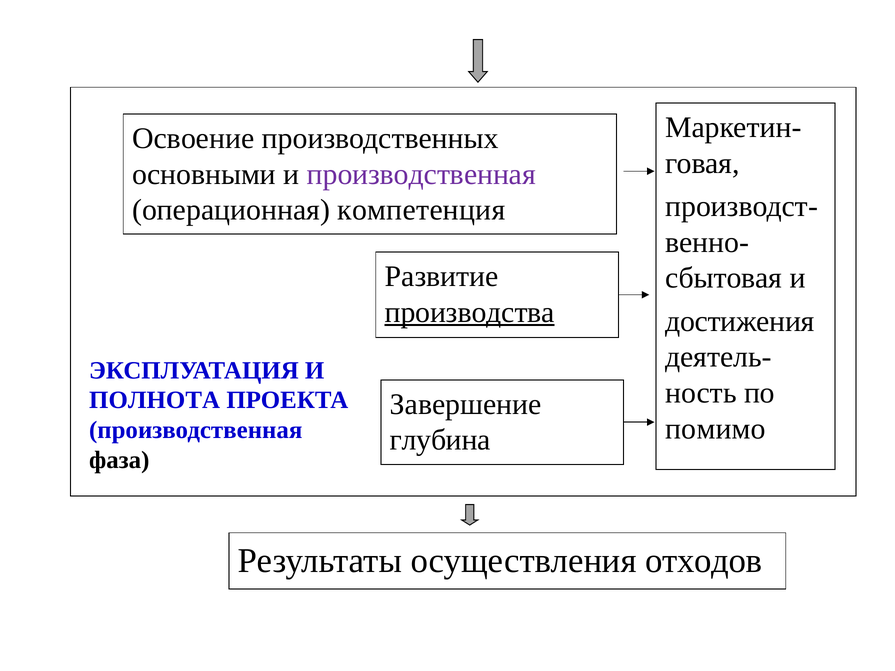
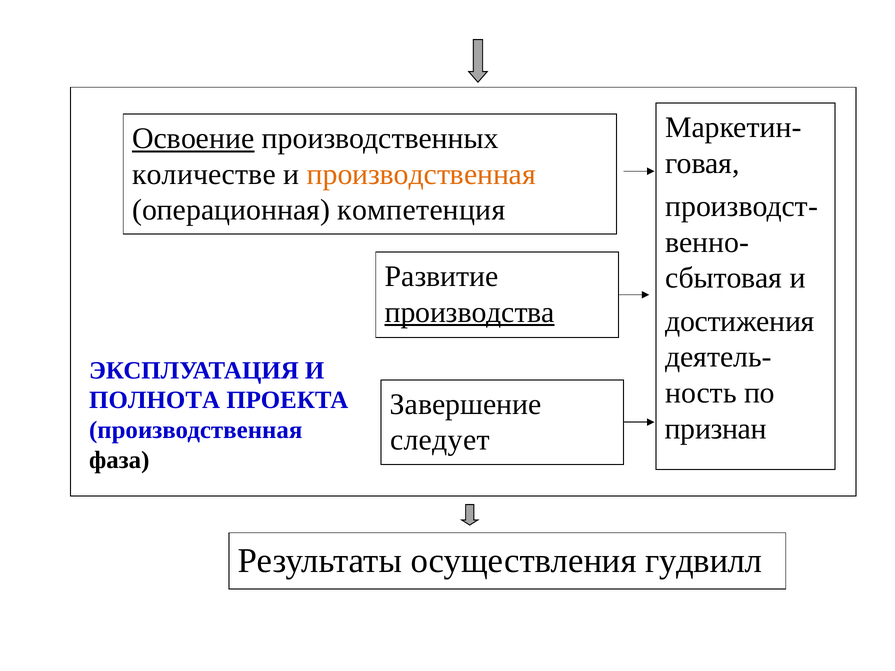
Освоение underline: none -> present (193, 139)
основными: основными -> количестве (204, 174)
производственная colour: purple -> orange (421, 174)
помимо: помимо -> признан (716, 429)
глубина: глубина -> следует (440, 440)
отходов: отходов -> гудвилл (704, 561)
